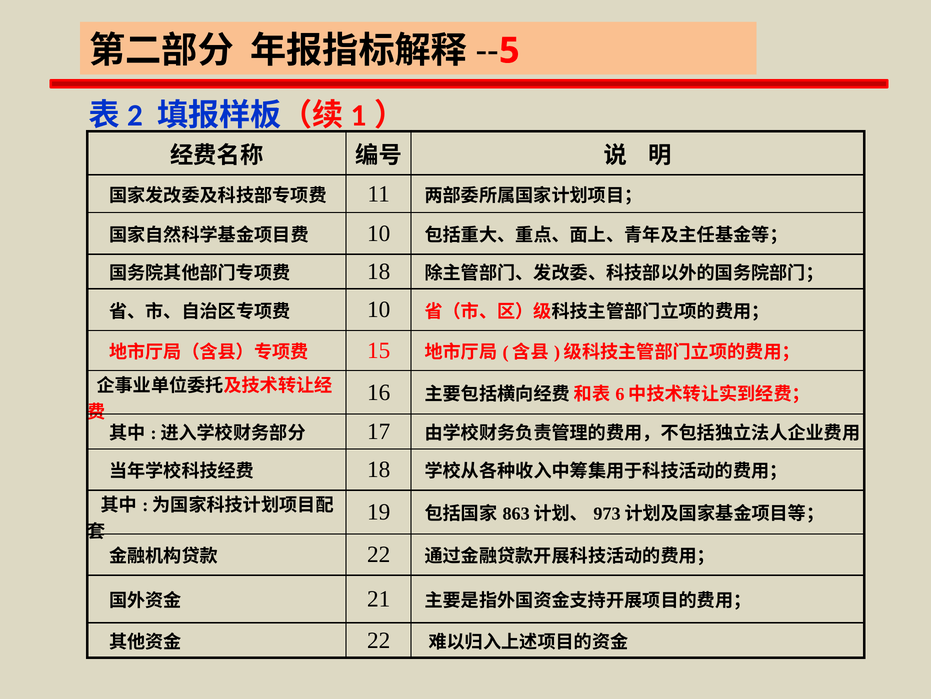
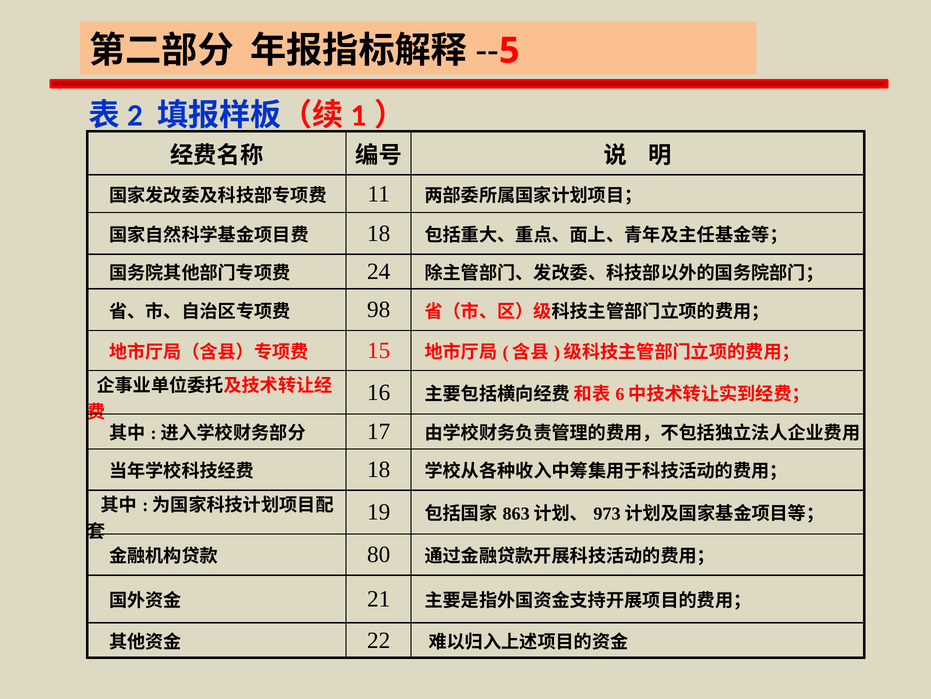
10: 10 -> 18 (379, 233)
18: 18 -> 24 (379, 271)
10: 10 -> 98 (379, 309)
22: 22 -> 80 (379, 554)
